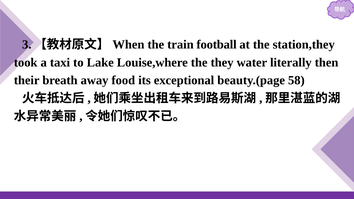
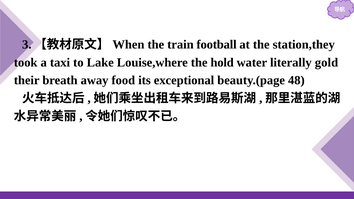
they: they -> hold (222, 62)
then: then -> gold (327, 62)
58: 58 -> 48 (296, 80)
